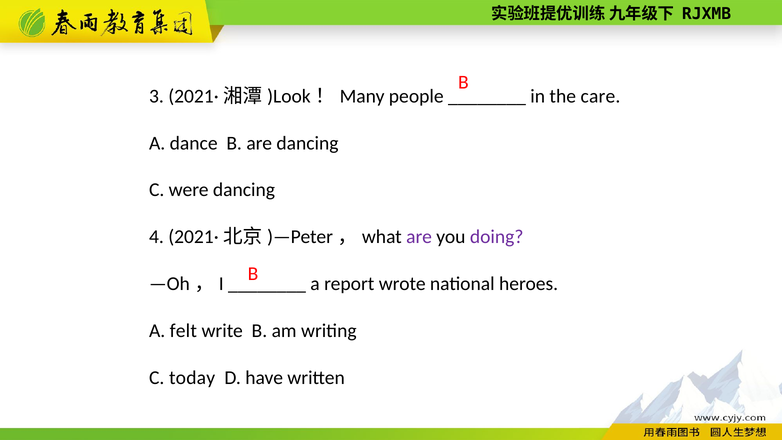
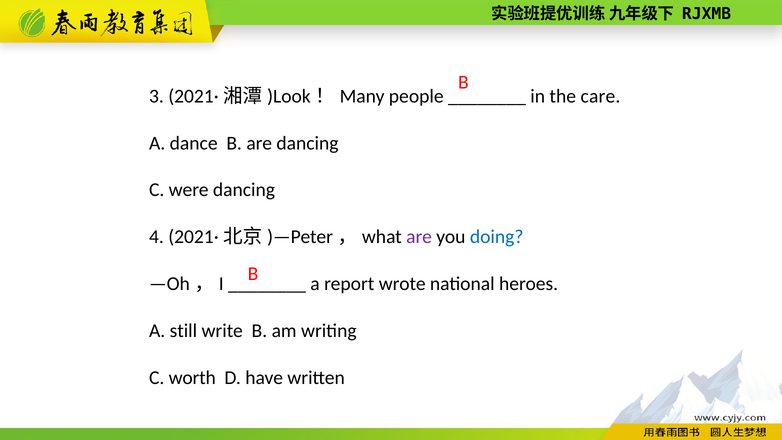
doing colour: purple -> blue (497, 237)
felt: felt -> still (183, 331)
today: today -> worth (192, 378)
